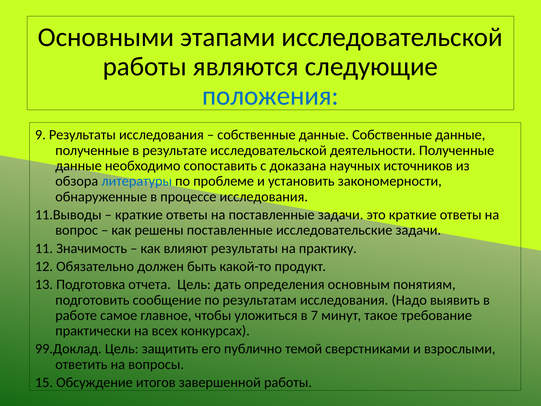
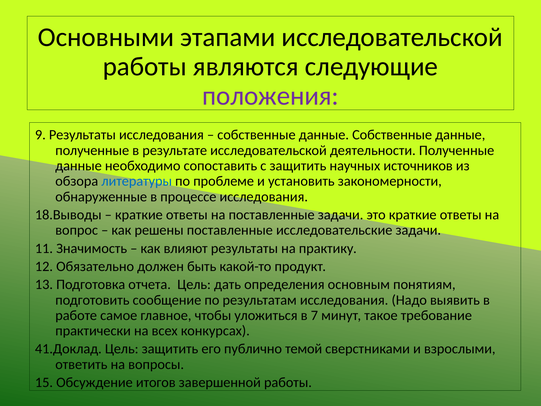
положения colour: blue -> purple (271, 96)
с доказана: доказана -> защитить (298, 166)
11.Выводы: 11.Выводы -> 18.Выводы (68, 215)
99.Доклад: 99.Доклад -> 41.Доклад (68, 349)
